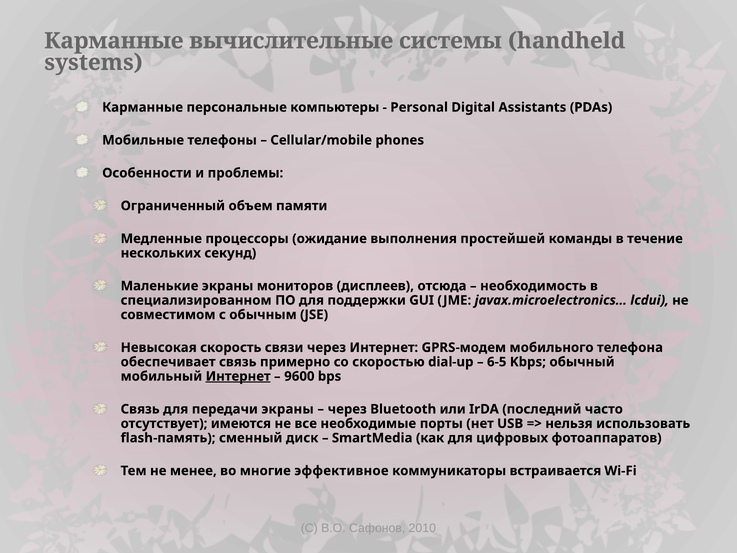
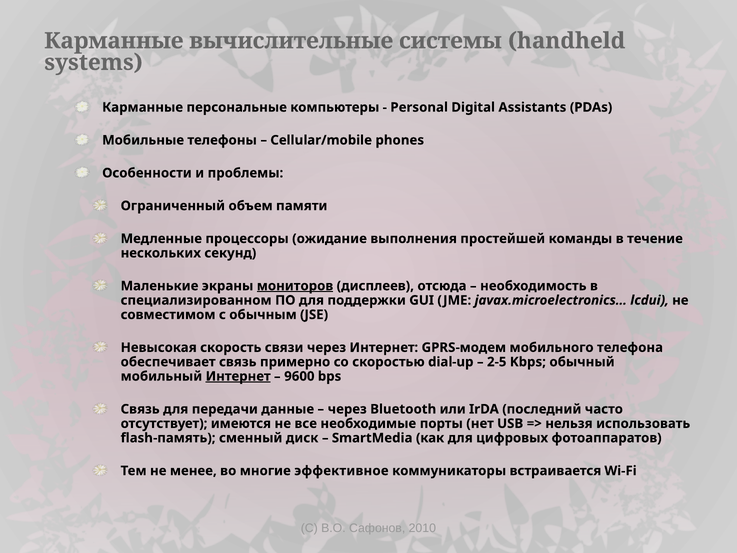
мониторов underline: none -> present (295, 286)
6-5: 6-5 -> 2-5 (497, 362)
передачи экраны: экраны -> данные (288, 409)
